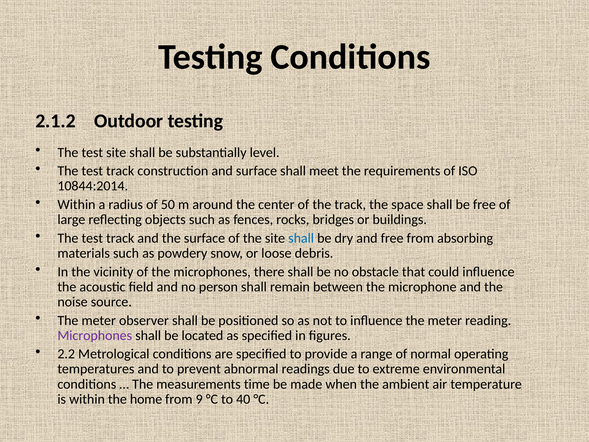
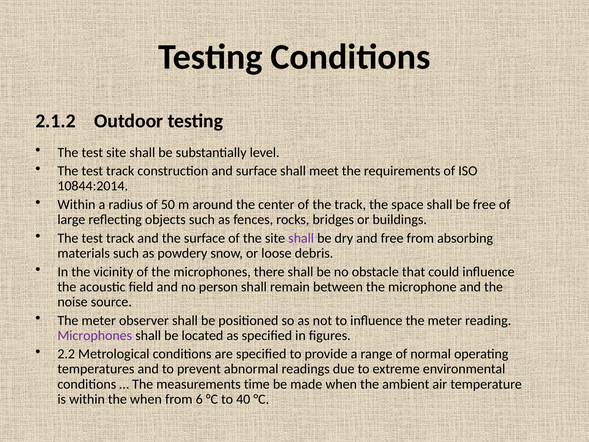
shall colour: blue -> purple (301, 238)
the home: home -> when (146, 399)
9: 9 -> 6 (199, 399)
